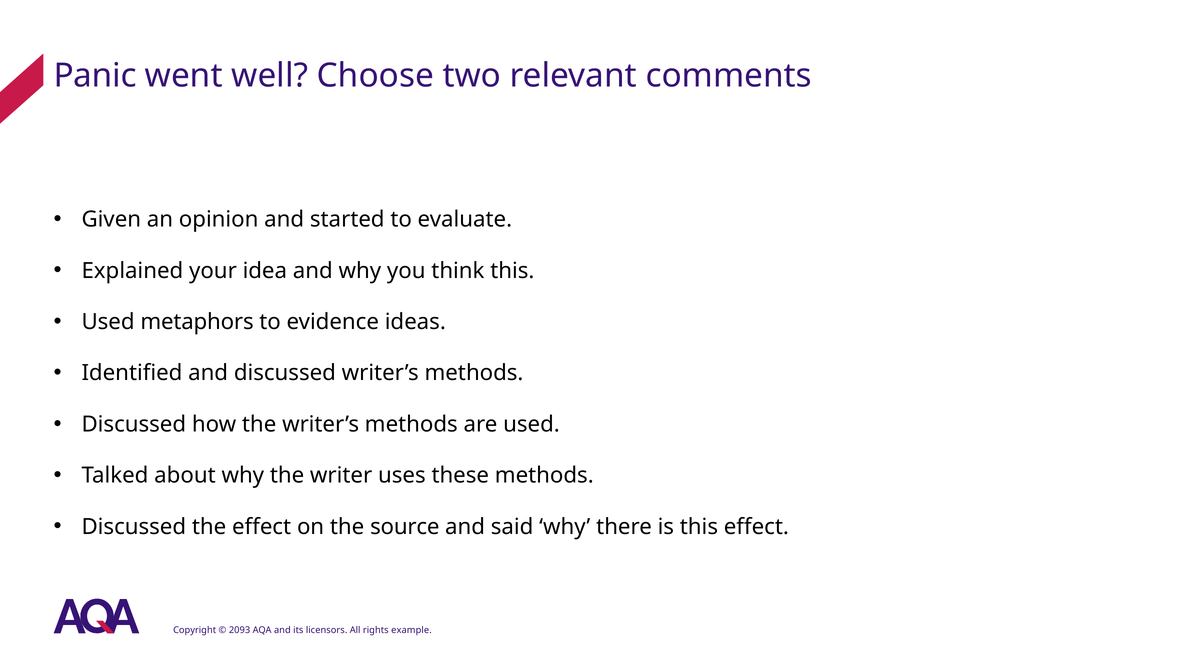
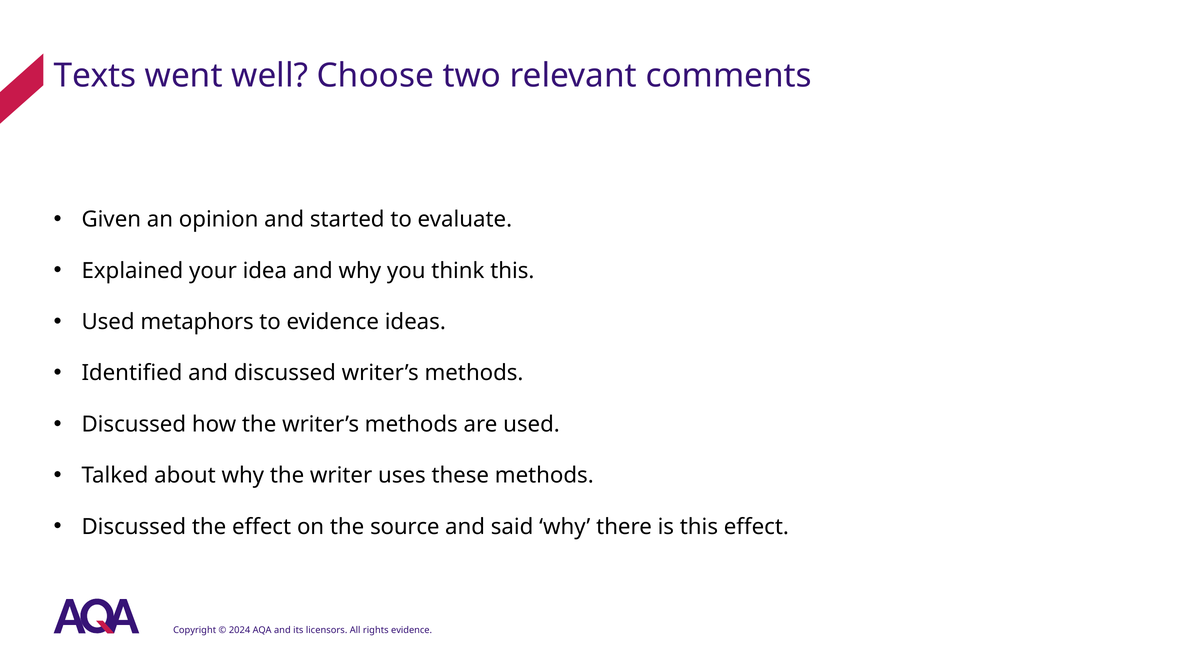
Panic: Panic -> Texts (95, 76)
2093: 2093 -> 2024 (240, 630)
rights example: example -> evidence (412, 630)
